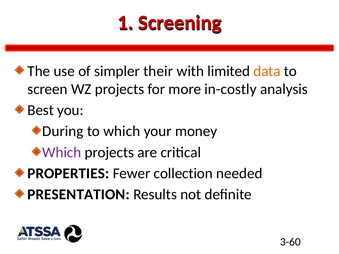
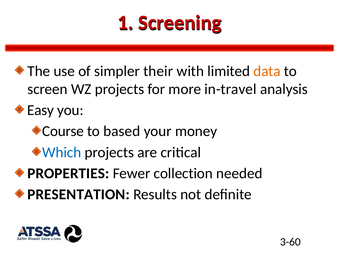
in-costly: in-costly -> in-travel (230, 89)
Best: Best -> Easy (41, 110)
During: During -> Course (63, 131)
to which: which -> based (122, 131)
Which colour: purple -> blue (62, 153)
